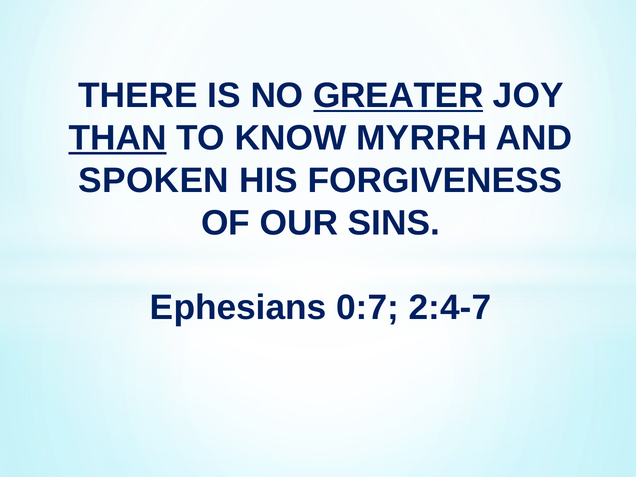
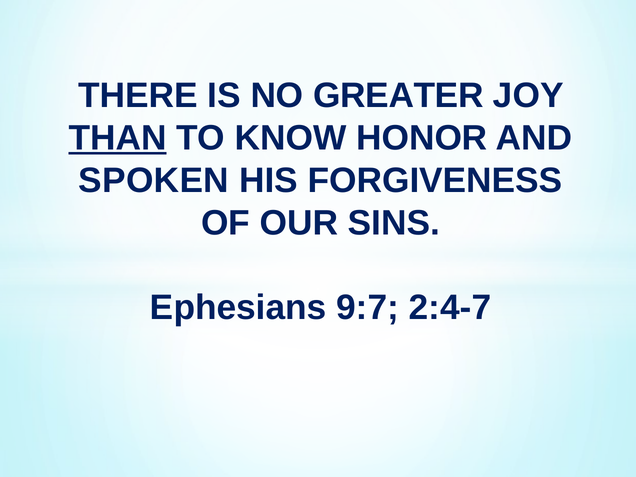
GREATER underline: present -> none (398, 96)
MYRRH: MYRRH -> HONOR (422, 138)
0:7: 0:7 -> 9:7 (368, 308)
